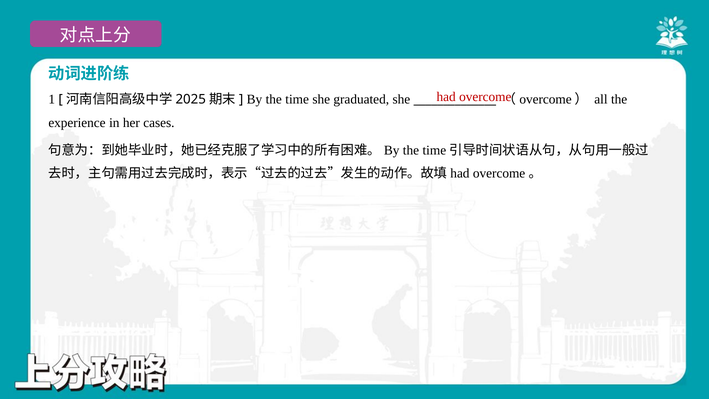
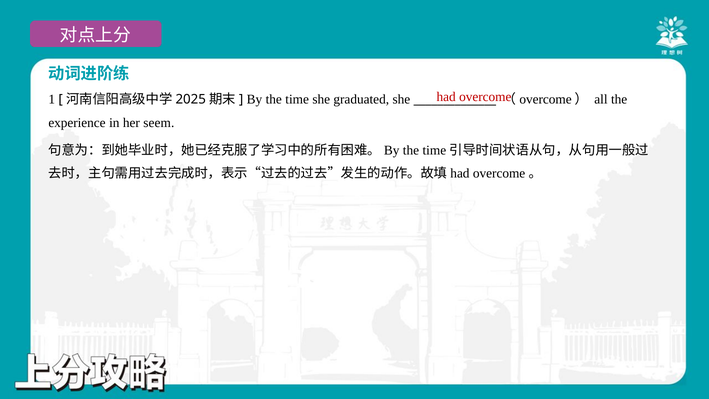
cases: cases -> seem (159, 123)
